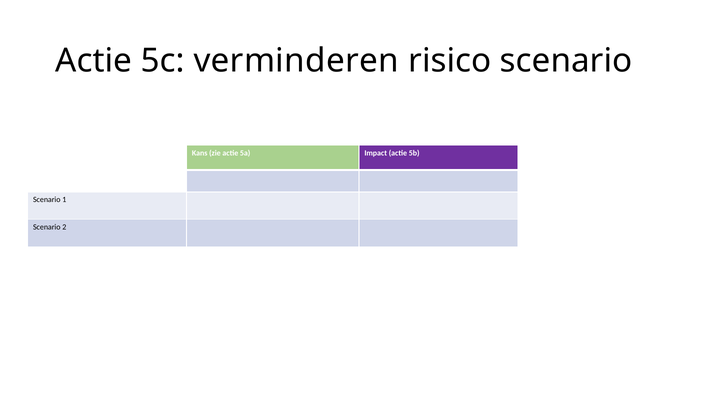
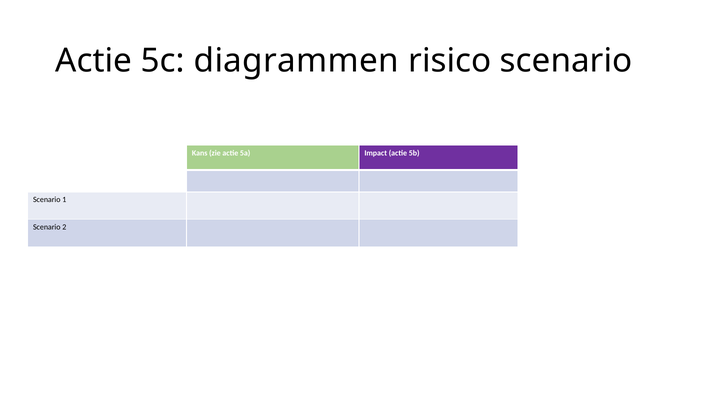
verminderen: verminderen -> diagrammen (296, 61)
